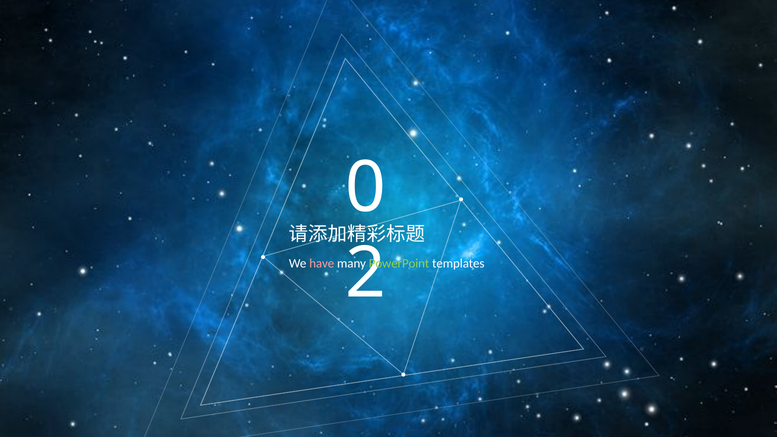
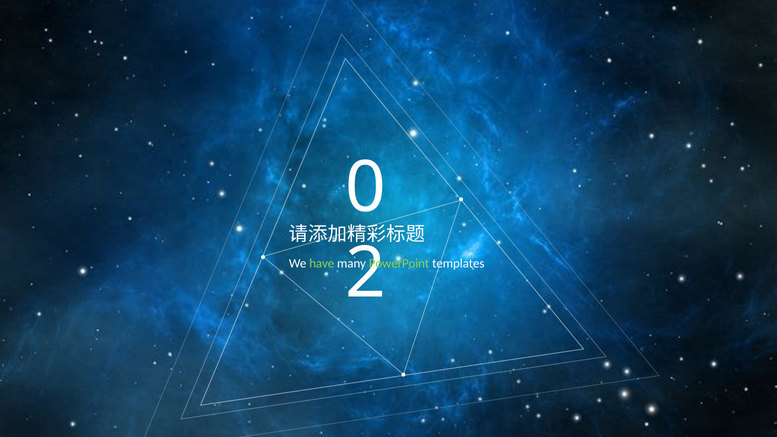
have colour: pink -> light green (322, 263)
